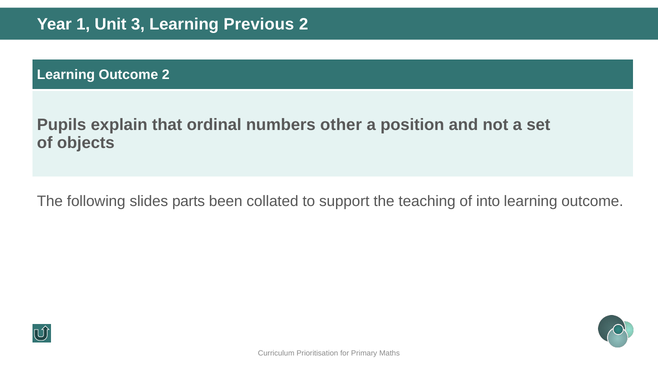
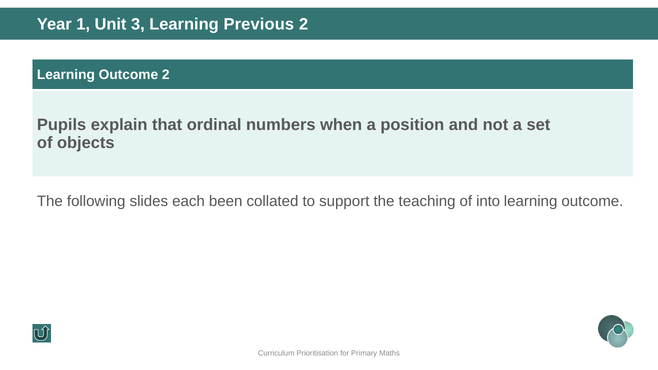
other: other -> when (341, 125)
parts: parts -> each (189, 201)
